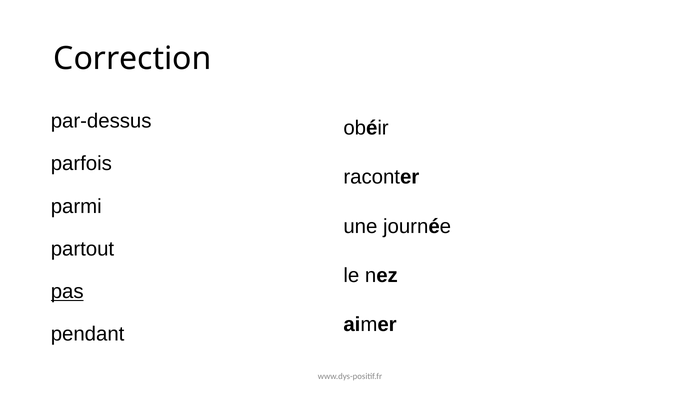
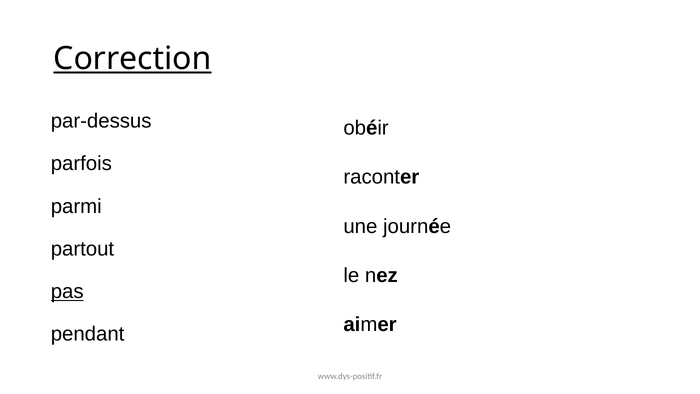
Correction underline: none -> present (132, 59)
